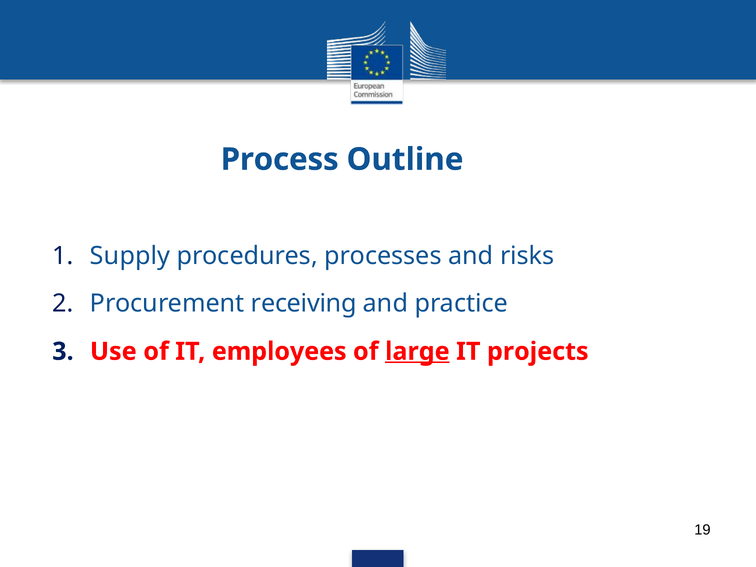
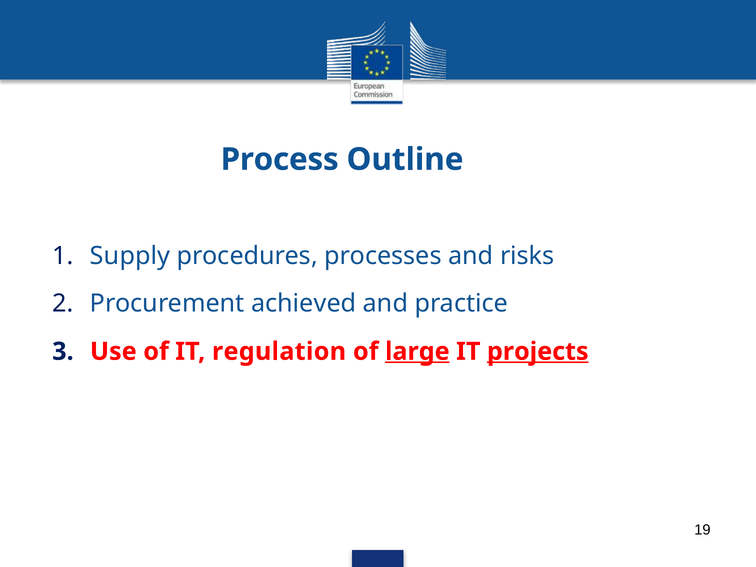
receiving: receiving -> achieved (304, 304)
employees: employees -> regulation (279, 351)
projects underline: none -> present (538, 351)
